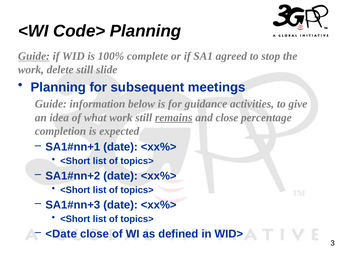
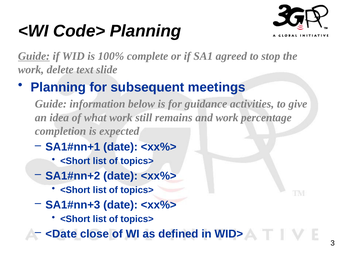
delete still: still -> text (85, 70)
remains underline: present -> none (174, 117)
and close: close -> work (227, 117)
